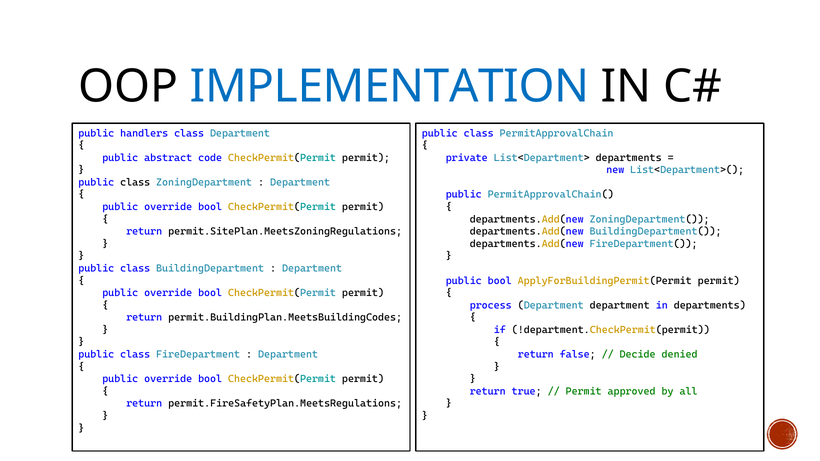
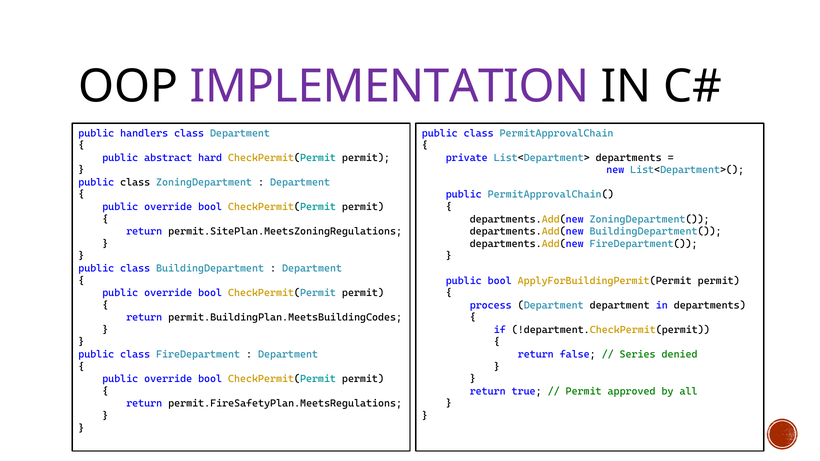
IMPLEMENTATION colour: blue -> purple (390, 86)
code: code -> hard (210, 158)
Decide: Decide -> Series (638, 355)
